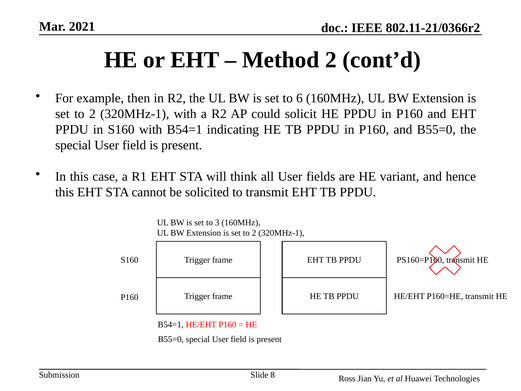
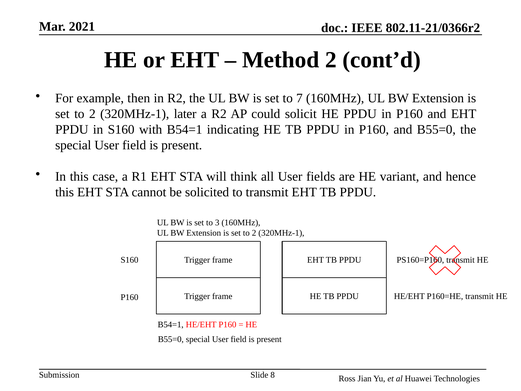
6: 6 -> 7 (299, 98)
320MHz-1 with: with -> later (185, 114)
